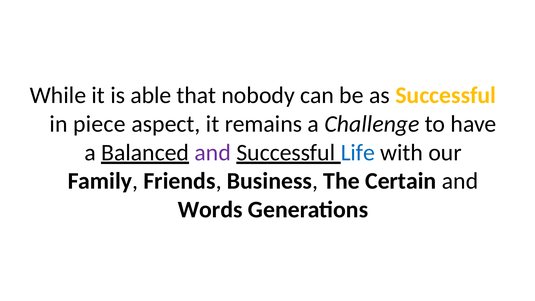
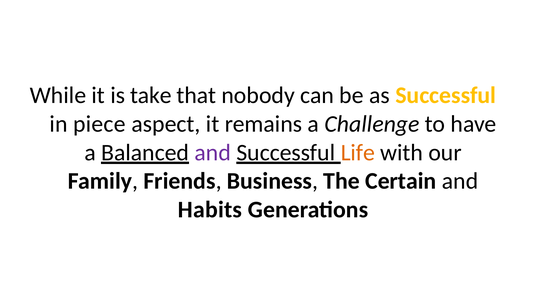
able: able -> take (151, 95)
Life colour: blue -> orange (358, 152)
Words: Words -> Habits (210, 210)
